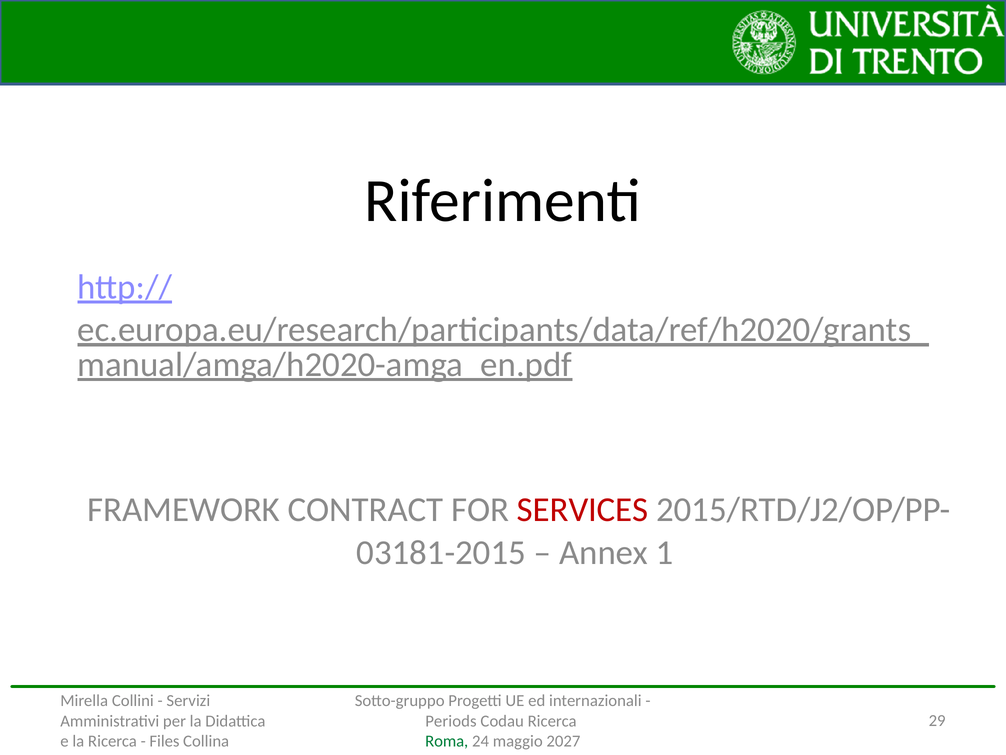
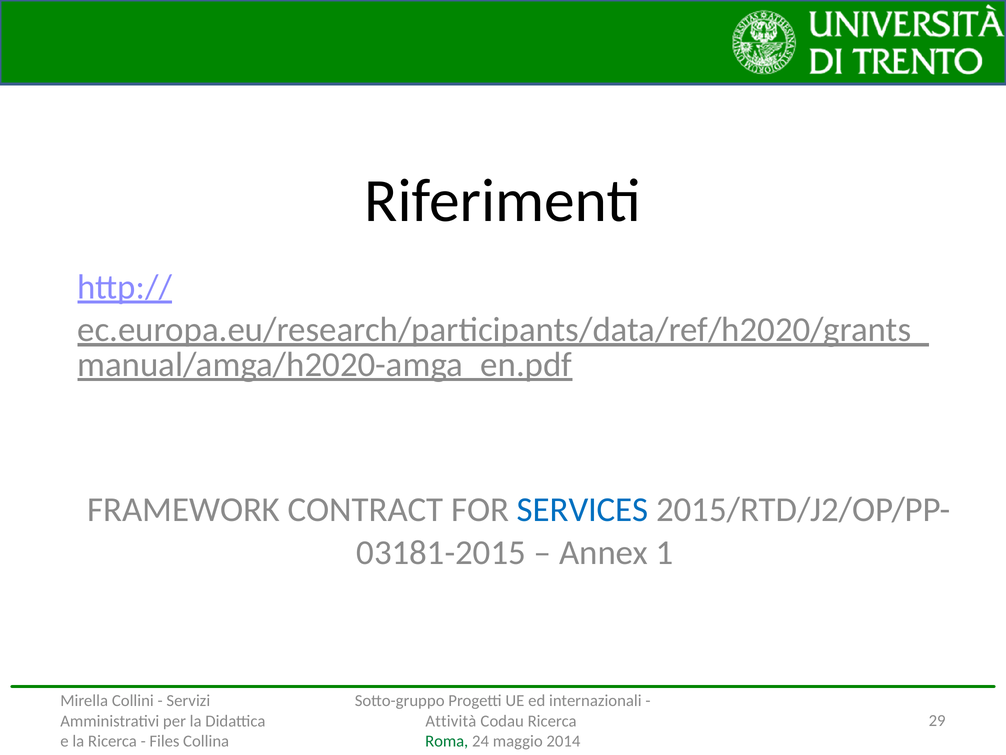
SERVICES colour: red -> blue (583, 510)
Periods: Periods -> Attività (451, 721)
2027: 2027 -> 2014 (563, 741)
